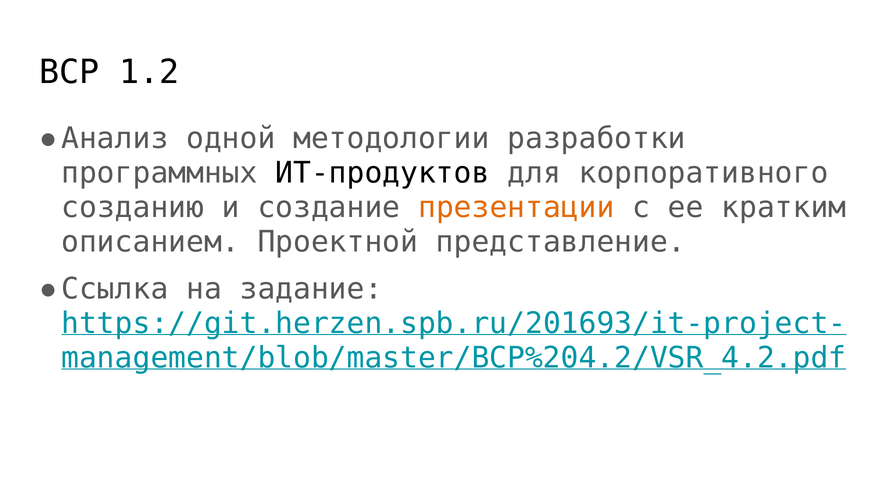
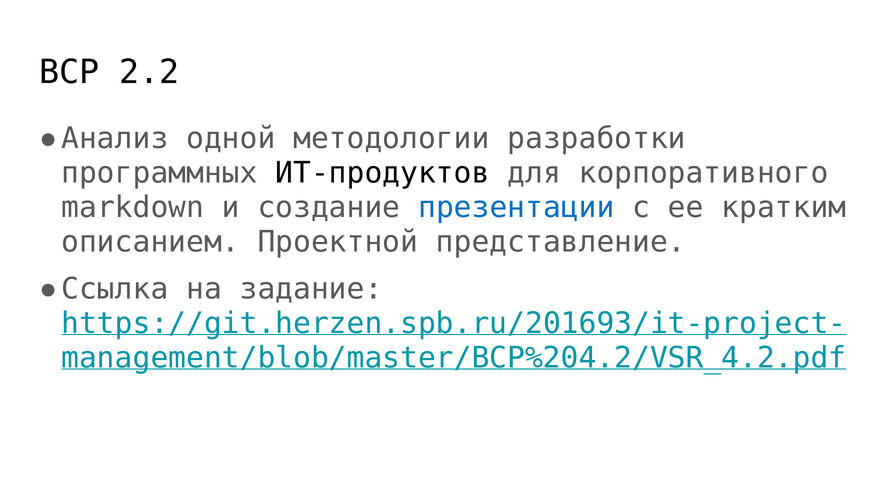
1.2: 1.2 -> 2.2 (149, 72)
созданию: созданию -> markdown (133, 208)
презентации colour: orange -> blue (516, 208)
